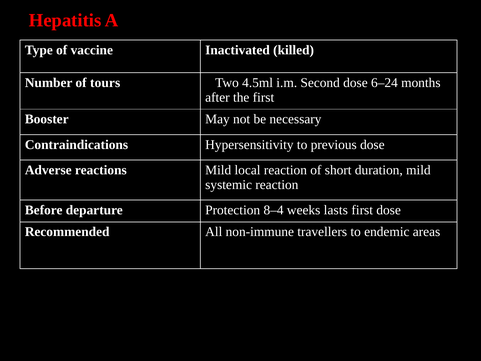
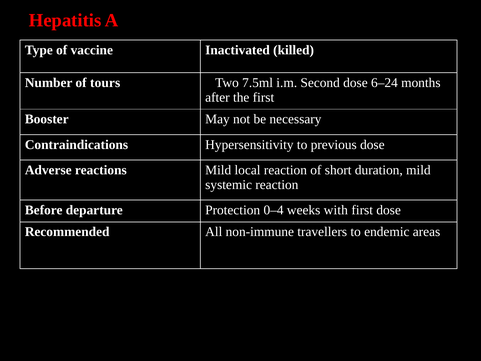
4.5ml: 4.5ml -> 7.5ml (258, 83)
8–4: 8–4 -> 0–4 (274, 210)
lasts: lasts -> with (336, 210)
